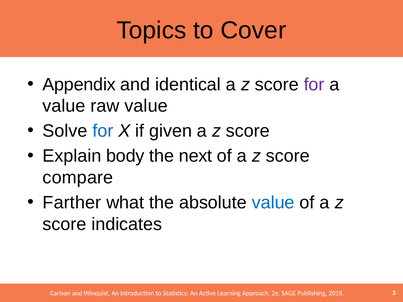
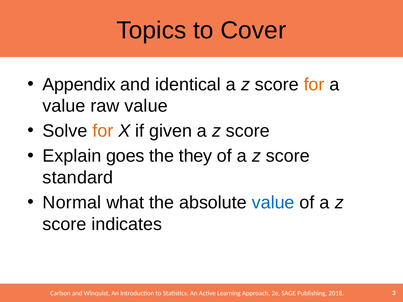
for colour: purple -> orange (314, 85)
for colour: blue -> orange (103, 131)
body: body -> goes (125, 156)
next: next -> they (196, 156)
compare: compare -> standard (78, 178)
Farther: Farther -> Normal (72, 203)
